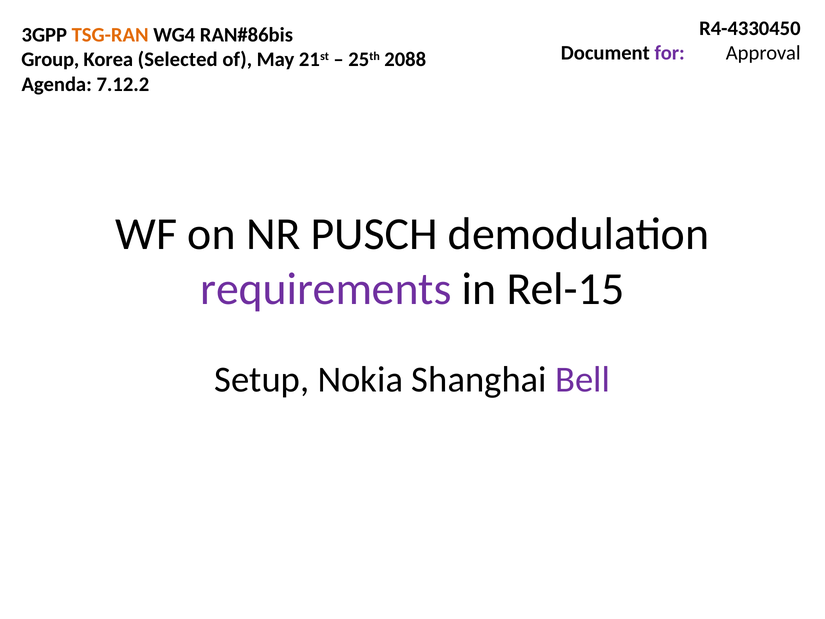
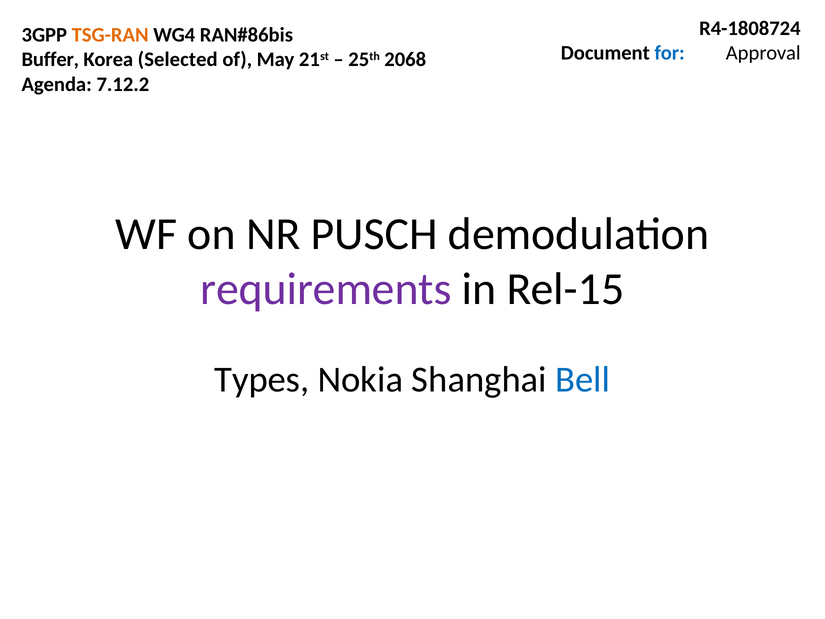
R4-4330450: R4-4330450 -> R4-1808724 (750, 28)
for colour: purple -> blue (670, 53)
Group: Group -> Buffer (50, 60)
2088: 2088 -> 2068 (405, 60)
Setup: Setup -> Types (262, 379)
Bell colour: purple -> blue (583, 379)
